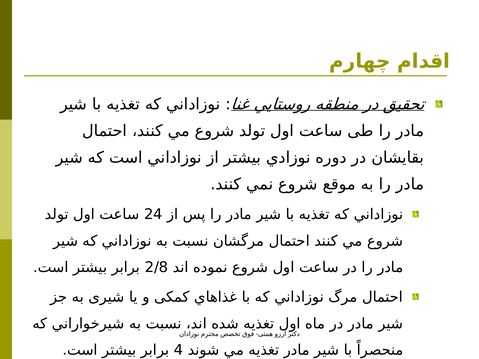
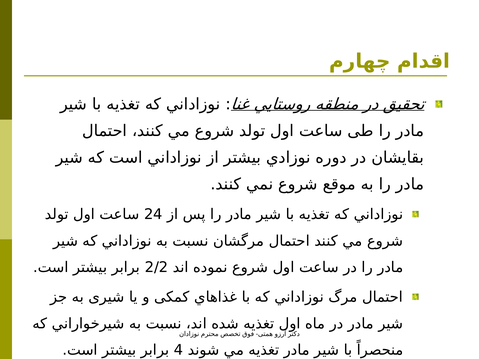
2/8: 2/8 -> 2/2 (156, 268)
